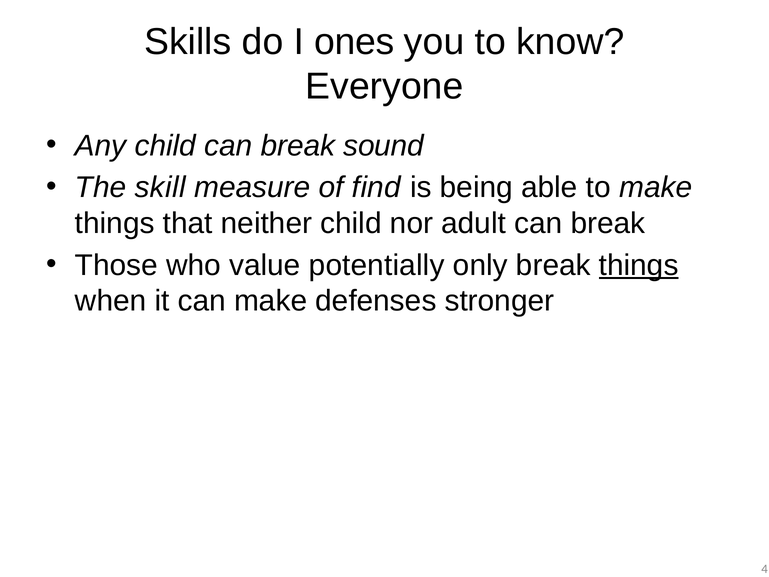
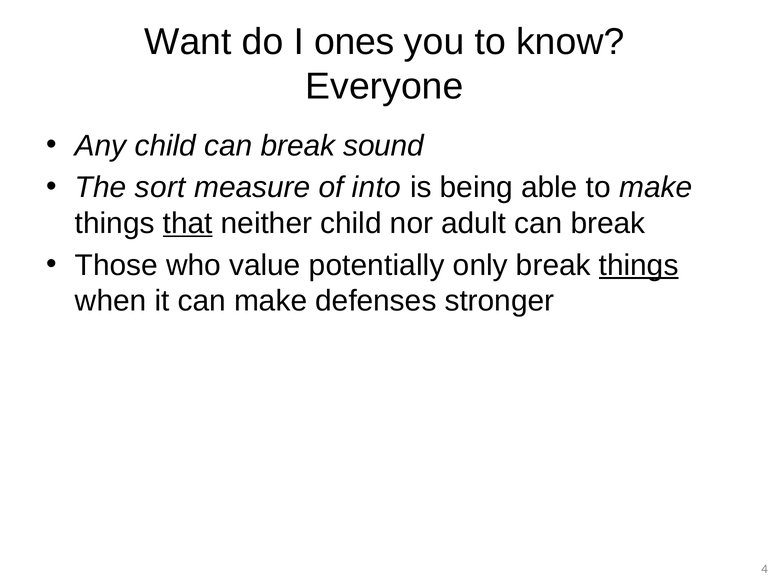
Skills: Skills -> Want (188, 42)
skill: skill -> sort (160, 187)
find: find -> into (377, 187)
that underline: none -> present (188, 223)
